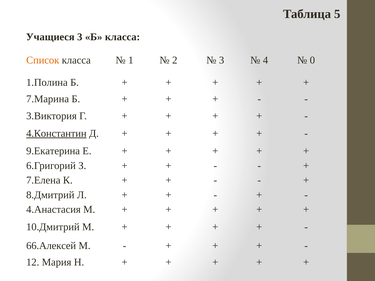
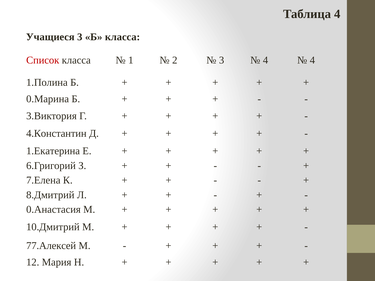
Таблица 5: 5 -> 4 (337, 14)
Список colour: orange -> red (43, 60)
0: 0 -> 4 (312, 60)
7.Марина: 7.Марина -> 0.Марина (48, 99)
4.Константин underline: present -> none (56, 134)
9.Екатерина: 9.Екатерина -> 1.Екатерина (53, 151)
4.Анастасия: 4.Анастасия -> 0.Анастасия (53, 210)
66.Алексей: 66.Алексей -> 77.Алексей (51, 246)
